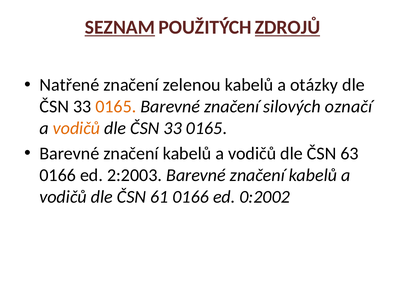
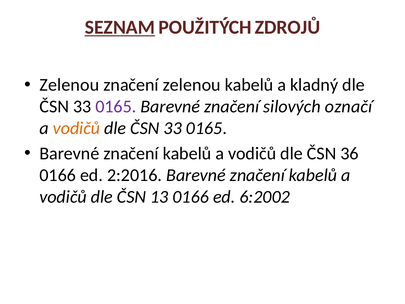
ZDROJŮ underline: present -> none (288, 27)
Natřené: Natřené -> Zelenou (69, 85)
otázky: otázky -> kladný (314, 85)
0165 colour: orange -> purple (116, 107)
63: 63 -> 36 (350, 153)
2:2003: 2:2003 -> 2:2016 (135, 175)
61: 61 -> 13 (159, 197)
0:2002: 0:2002 -> 6:2002 (265, 197)
